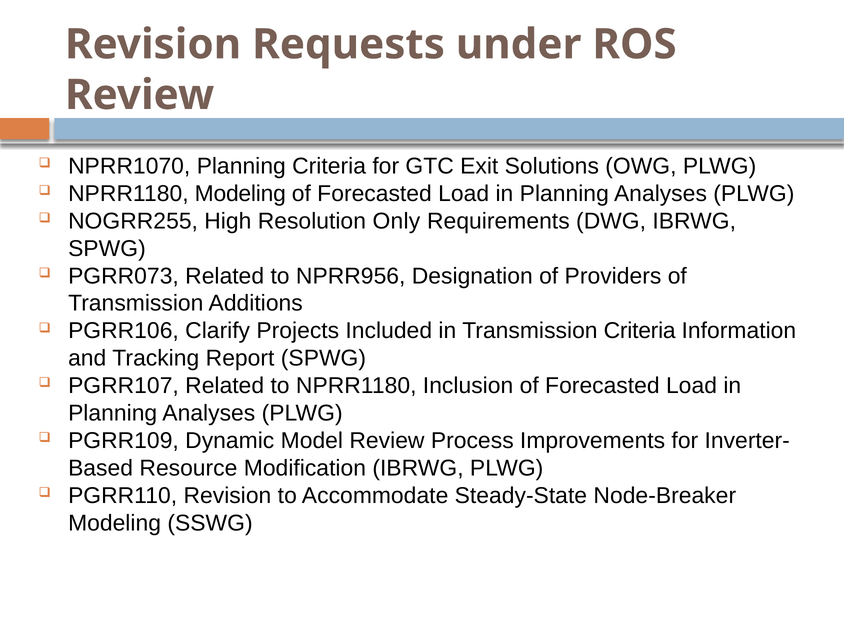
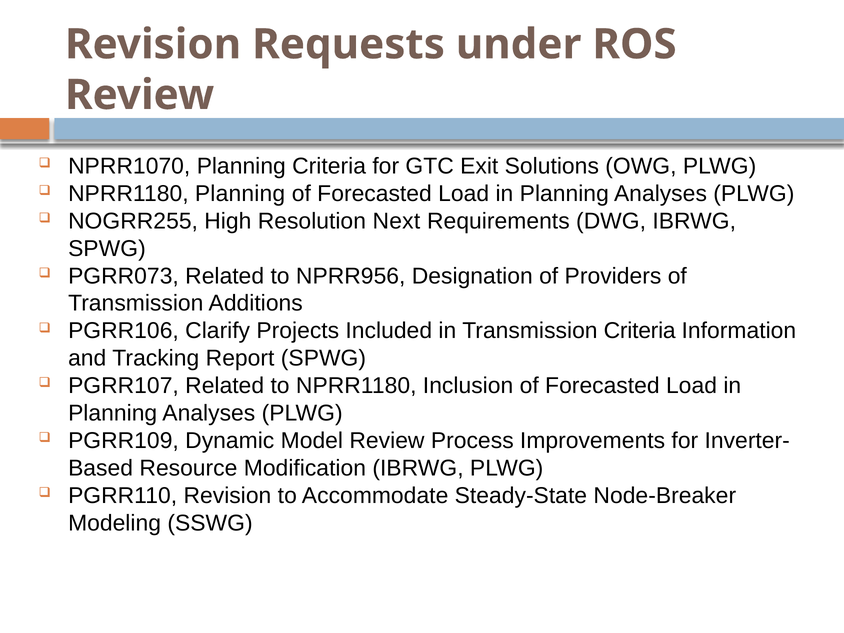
NPRR1180 Modeling: Modeling -> Planning (240, 194)
Only: Only -> Next (396, 221)
